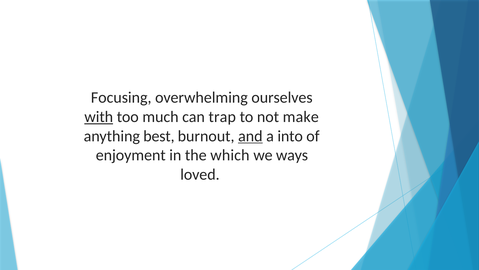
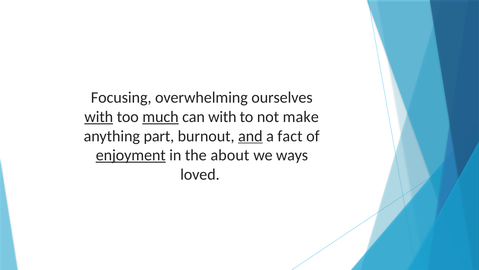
much underline: none -> present (160, 117)
can trap: trap -> with (222, 117)
best: best -> part (159, 136)
into: into -> fact (290, 136)
enjoyment underline: none -> present (131, 155)
which: which -> about (230, 155)
